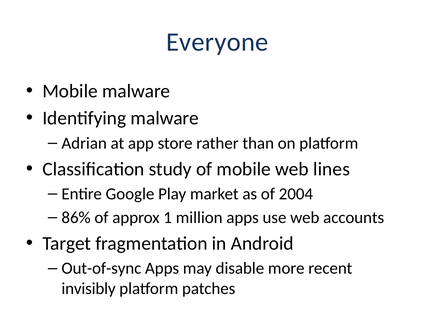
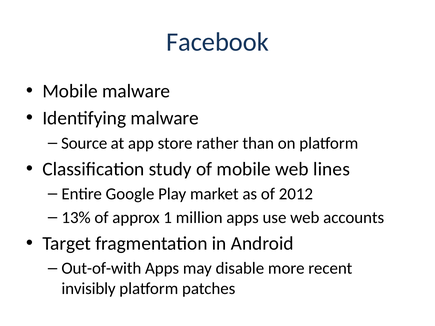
Everyone: Everyone -> Facebook (217, 42)
Adrian: Adrian -> Source (84, 143)
2004: 2004 -> 2012 (296, 194)
86%: 86% -> 13% (76, 218)
Out-of-sync: Out-of-sync -> Out-of-with (101, 269)
